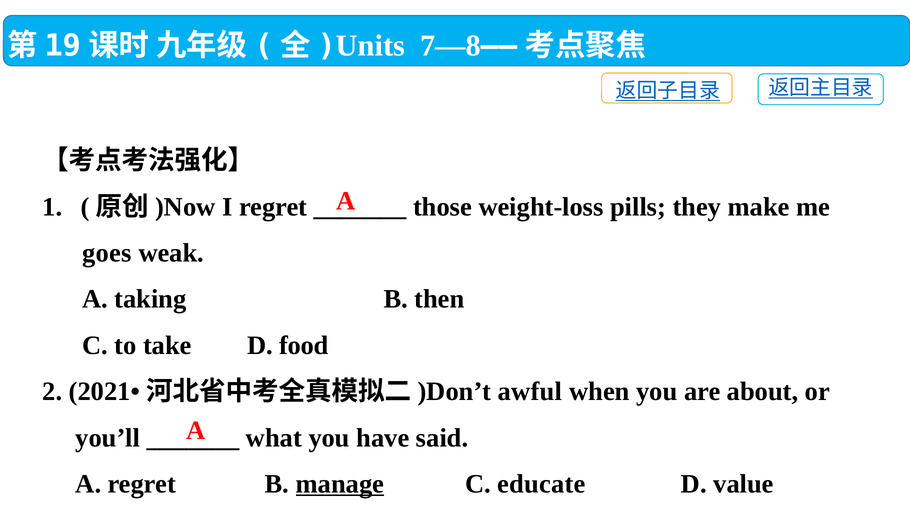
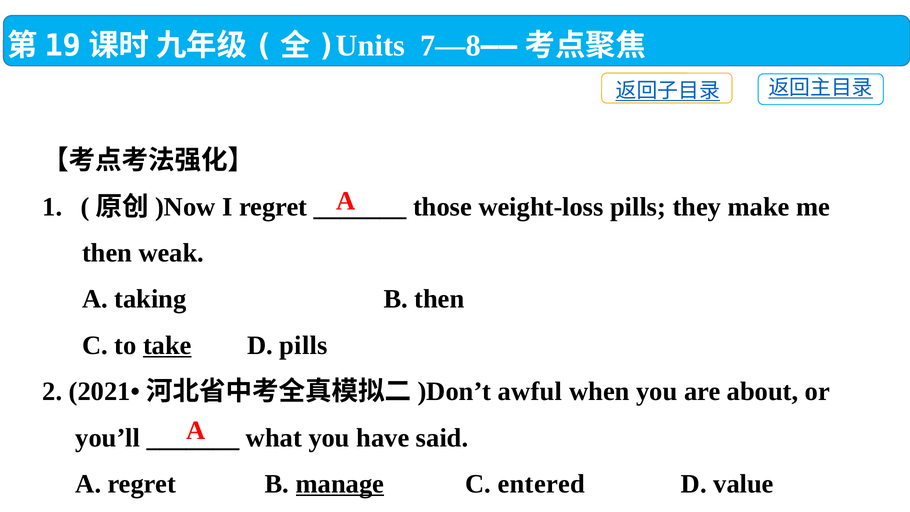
goes: goes -> then (107, 253)
take underline: none -> present (167, 345)
D food: food -> pills (304, 345)
educate: educate -> entered (541, 484)
